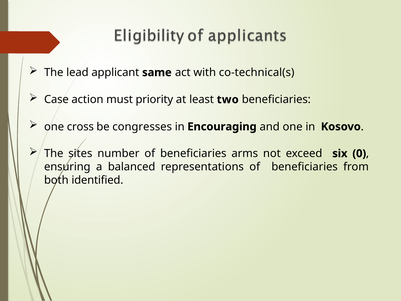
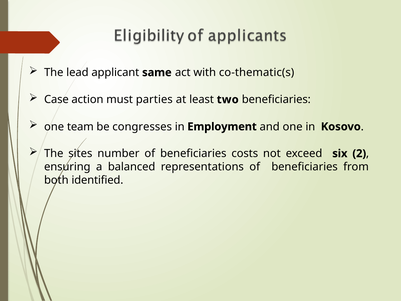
co-technical(s: co-technical(s -> co-thematic(s (257, 72)
priority: priority -> parties (154, 99)
cross: cross -> team (80, 127)
Encouraging: Encouraging -> Employment (222, 127)
arms: arms -> costs (245, 153)
0: 0 -> 2 (359, 153)
